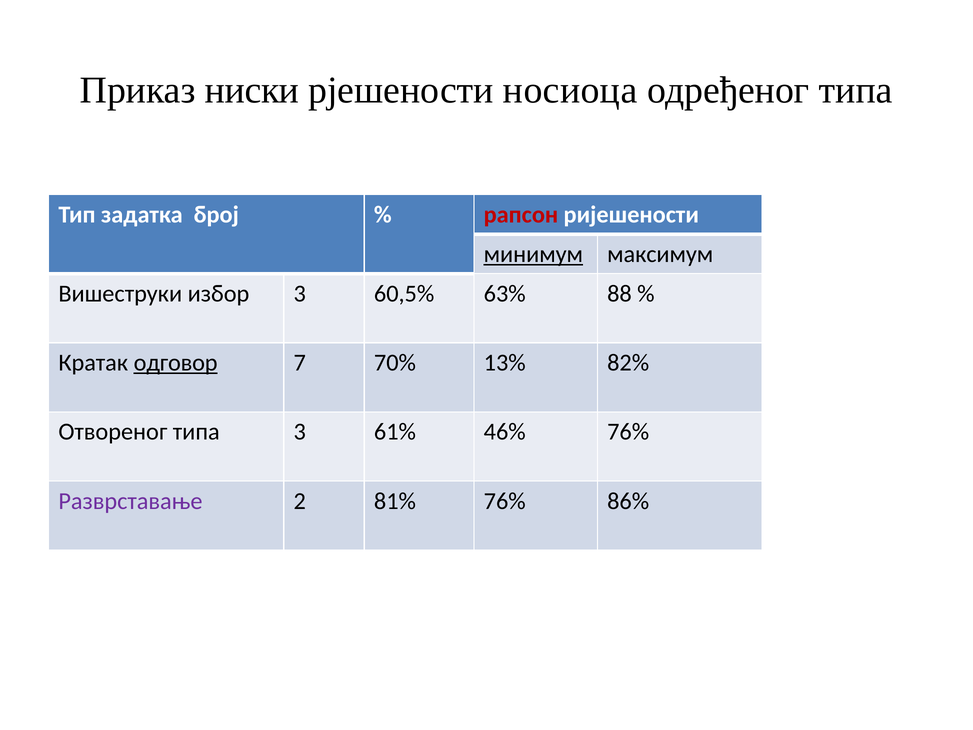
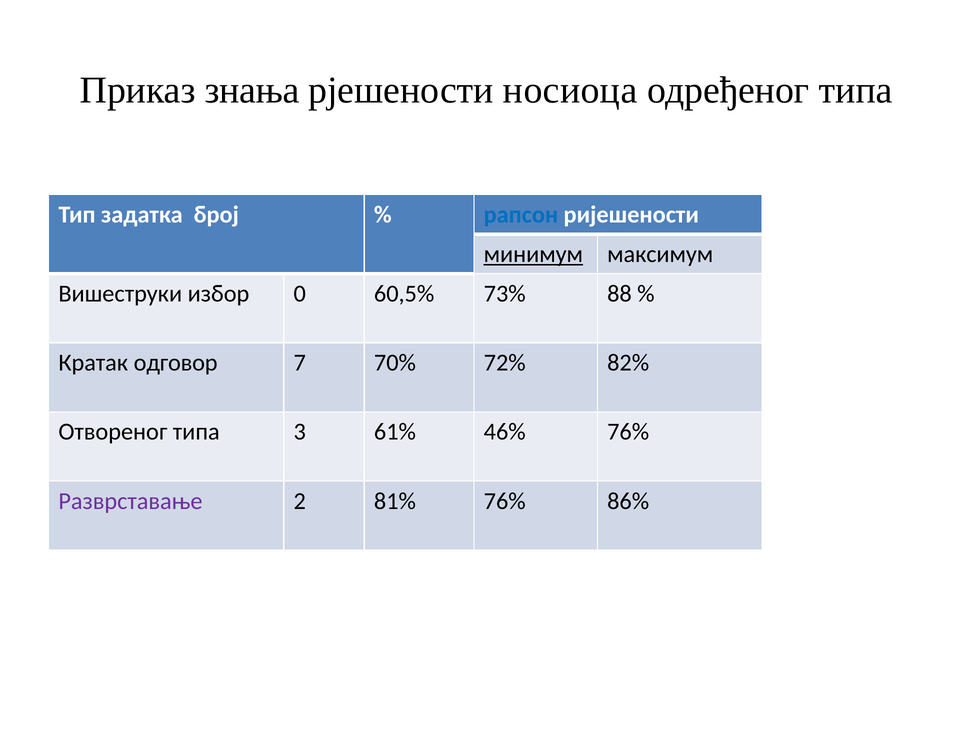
ниски: ниски -> знања (252, 90)
рапсон colour: red -> blue (521, 215)
избор 3: 3 -> 0 (300, 294)
63%: 63% -> 73% (505, 294)
одговор underline: present -> none (176, 363)
13%: 13% -> 72% (505, 363)
